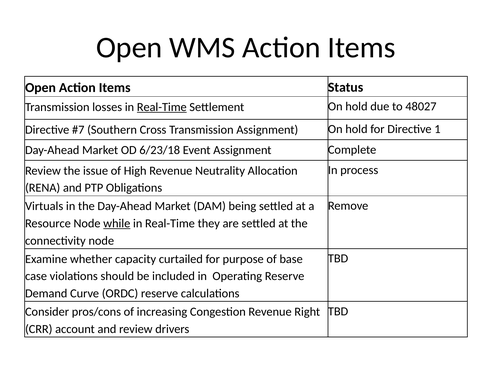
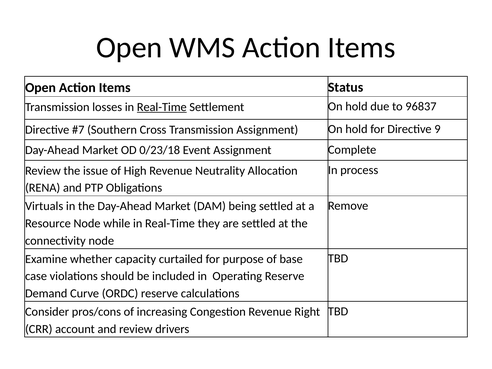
48027: 48027 -> 96837 (421, 106)
1: 1 -> 9 (437, 129)
6/23/18: 6/23/18 -> 0/23/18 (160, 150)
while underline: present -> none (117, 223)
